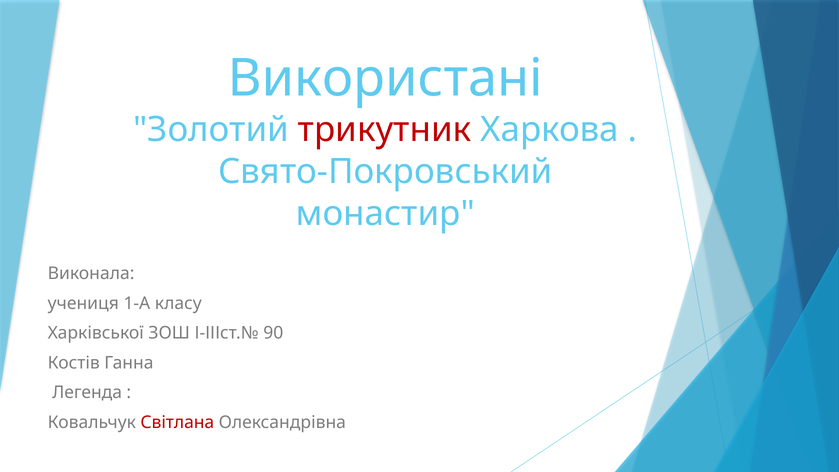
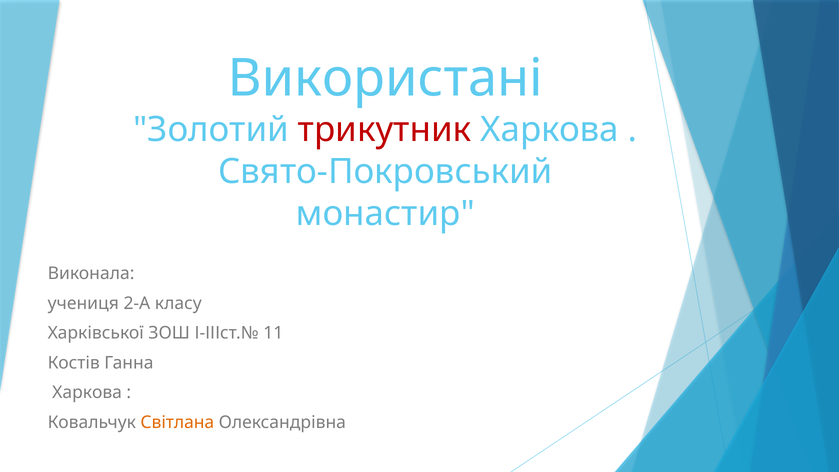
1-А: 1-А -> 2-А (137, 303)
90: 90 -> 11 (273, 333)
Легенда: Легенда -> Харкова (87, 392)
Світлана colour: red -> orange (177, 422)
